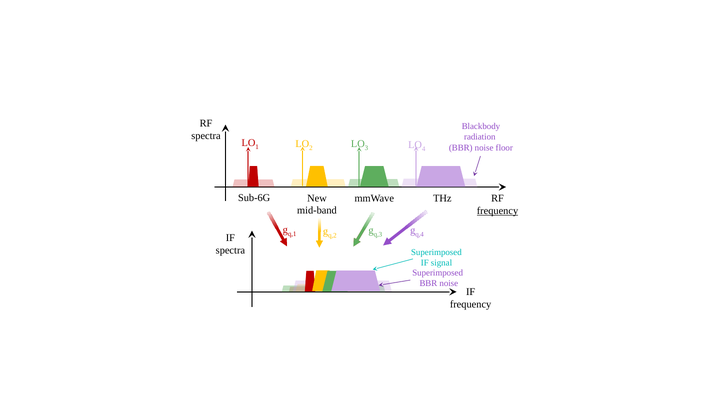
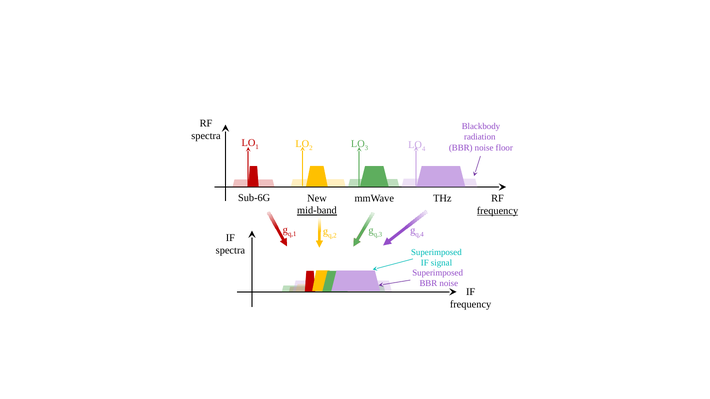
mid-band underline: none -> present (317, 211)
